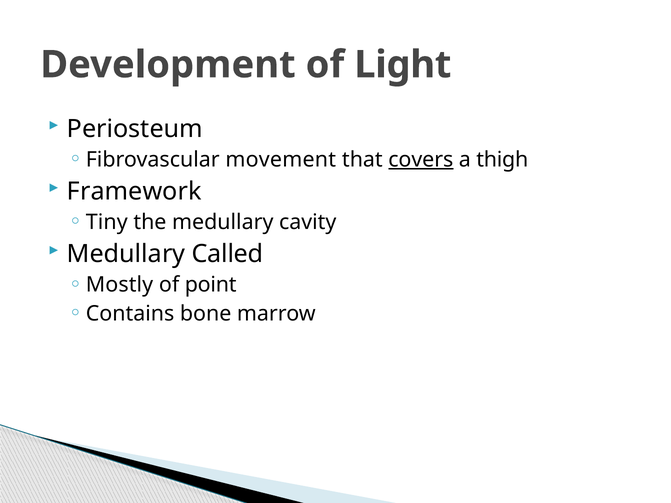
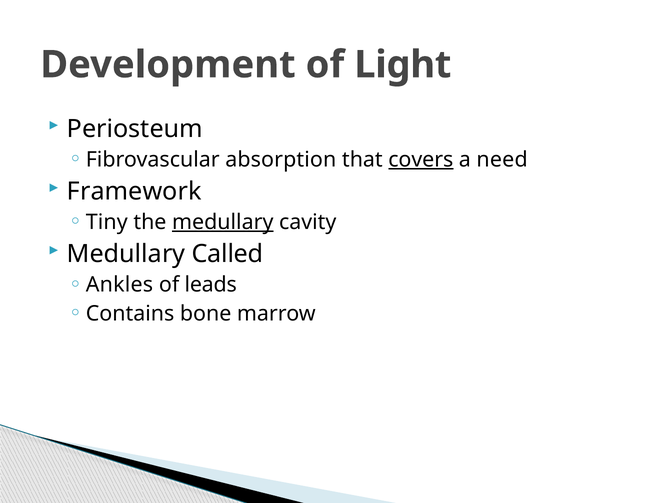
movement: movement -> absorption (281, 160)
thigh: thigh -> need (502, 160)
medullary underline: none -> present (223, 222)
Mostly: Mostly -> Ankles (119, 285)
point: point -> leads (211, 285)
